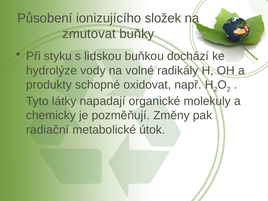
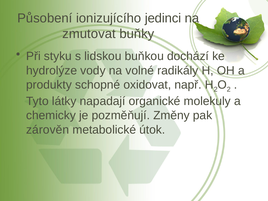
složek: složek -> jedinci (163, 18)
radiační: radiační -> zárověn (48, 130)
